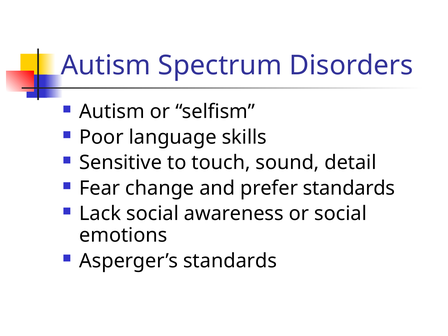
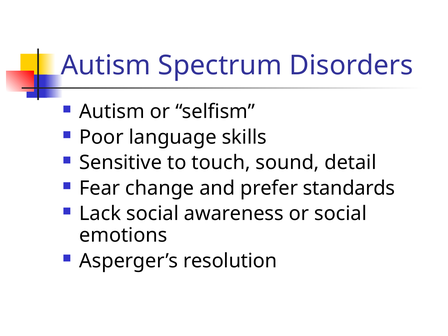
Asperger’s standards: standards -> resolution (230, 261)
